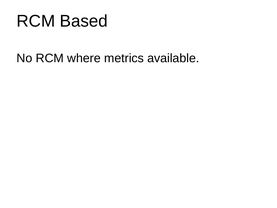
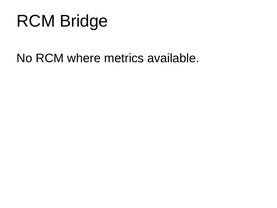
Based: Based -> Bridge (84, 21)
